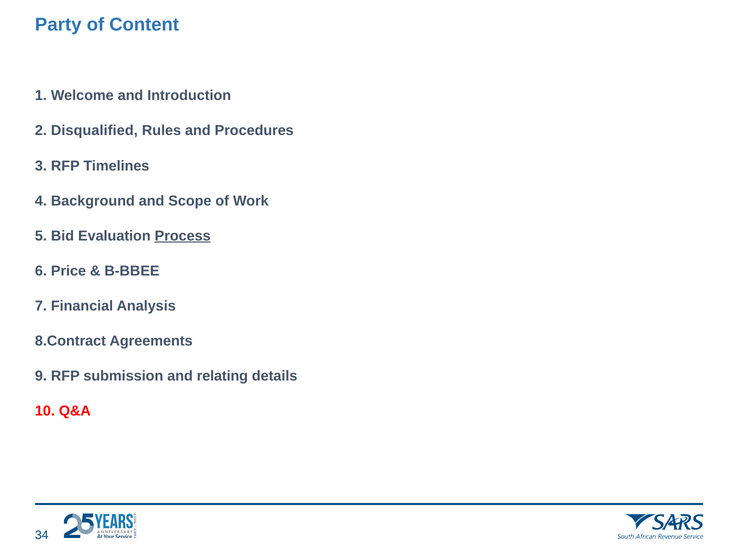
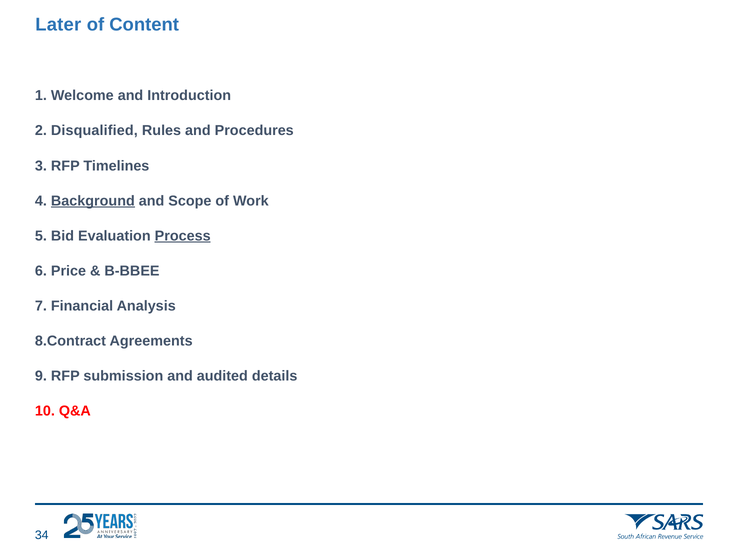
Party: Party -> Later (58, 24)
Background underline: none -> present (93, 201)
relating: relating -> audited (222, 376)
